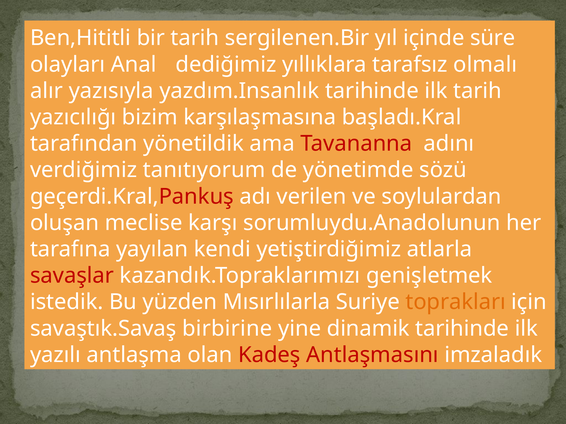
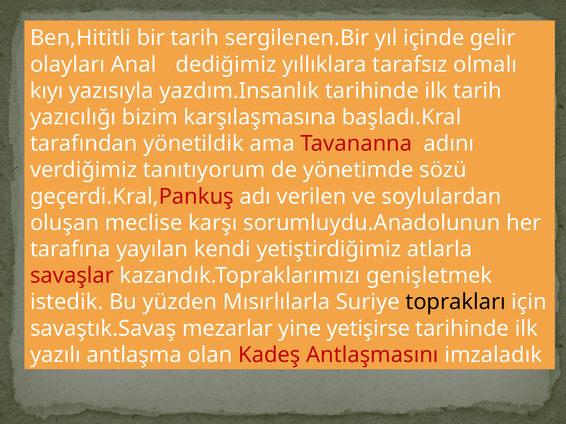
süre: süre -> gelir (493, 38)
alır: alır -> kıyı (47, 91)
toprakları colour: orange -> black (456, 302)
birbirine: birbirine -> mezarlar (227, 329)
dinamik: dinamik -> yetişirse (368, 329)
